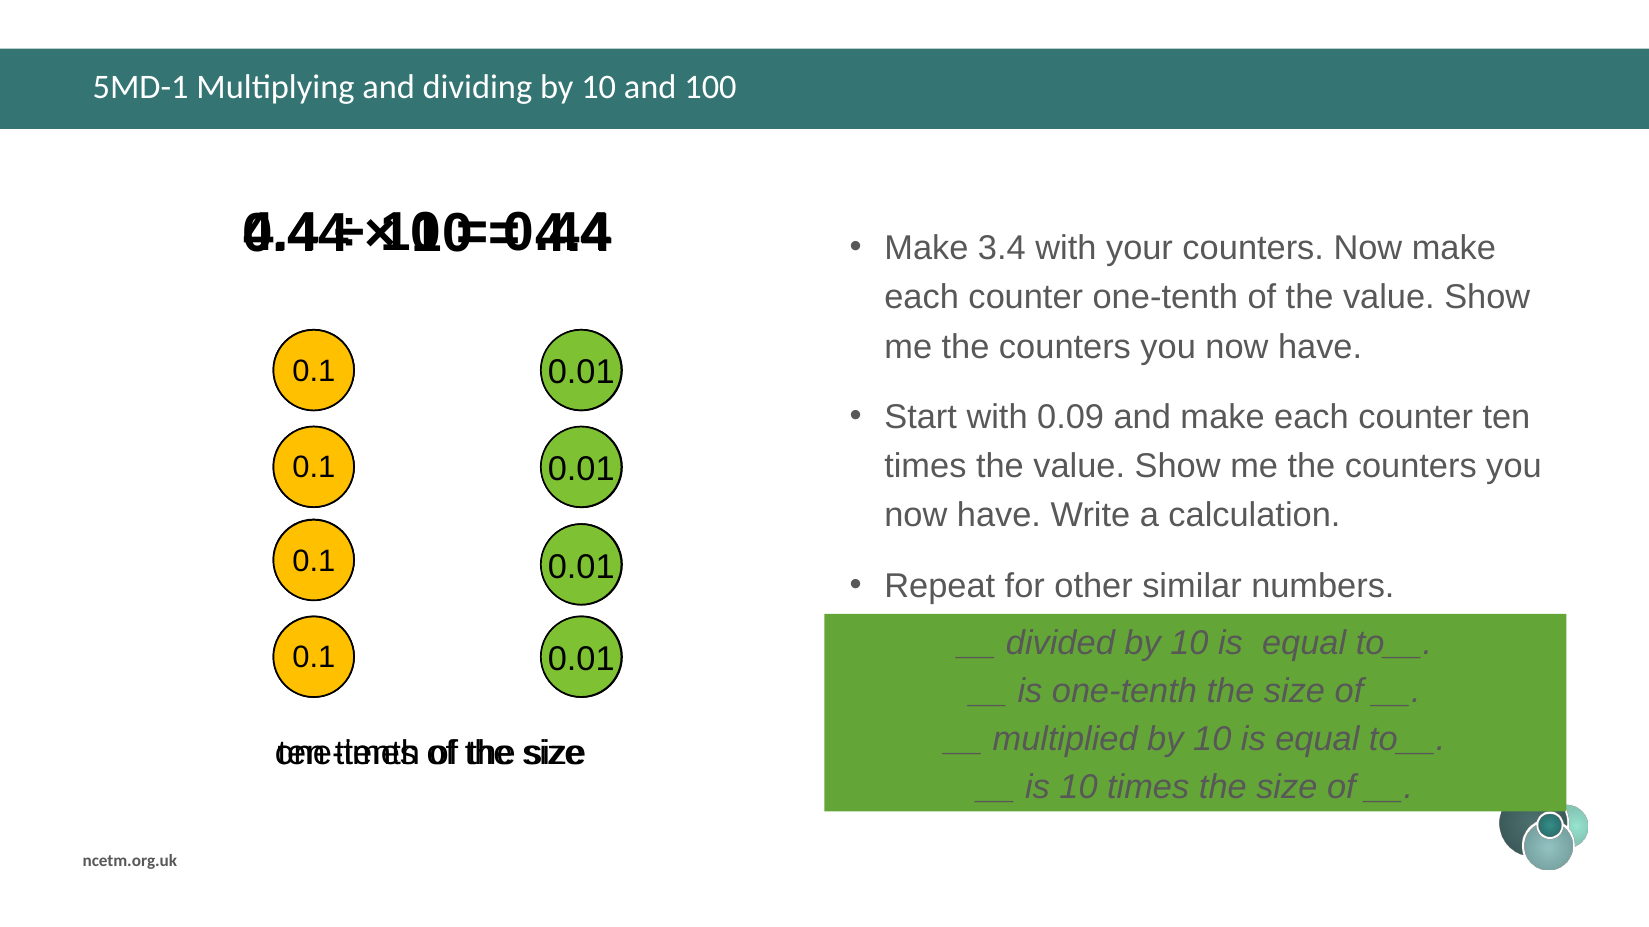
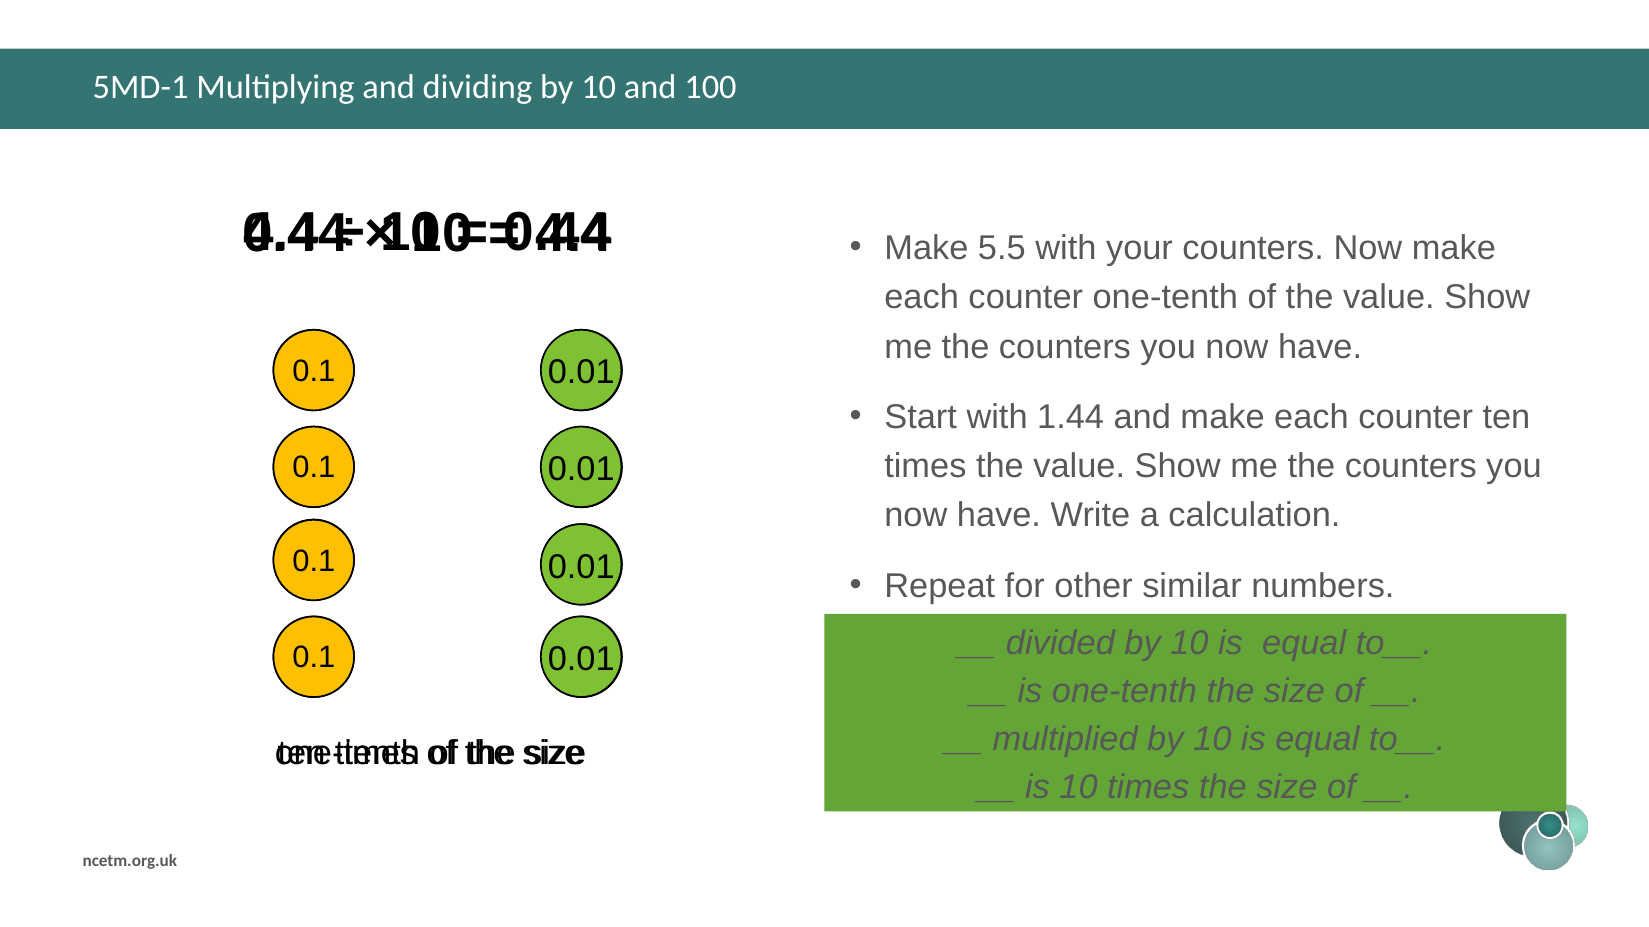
3.4: 3.4 -> 5.5 (1002, 248)
0.09: 0.09 -> 1.44 (1071, 417)
